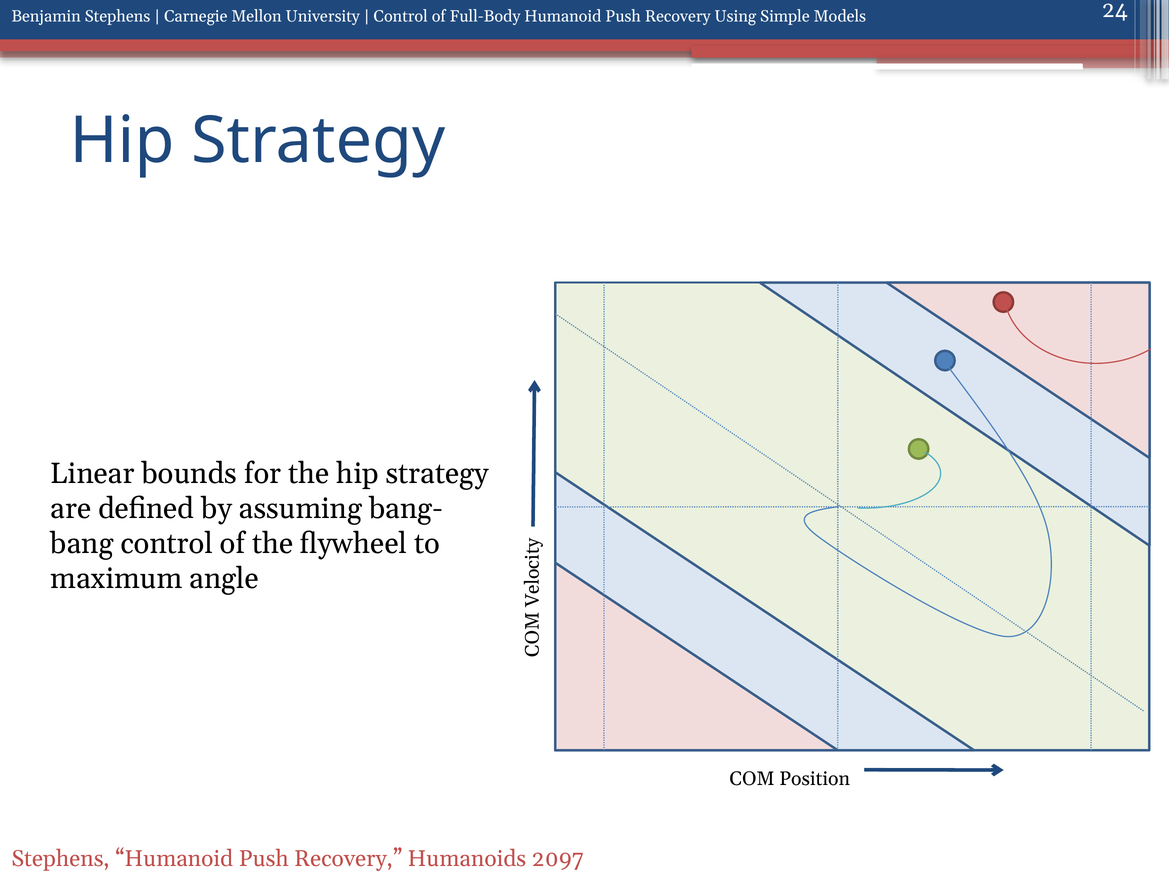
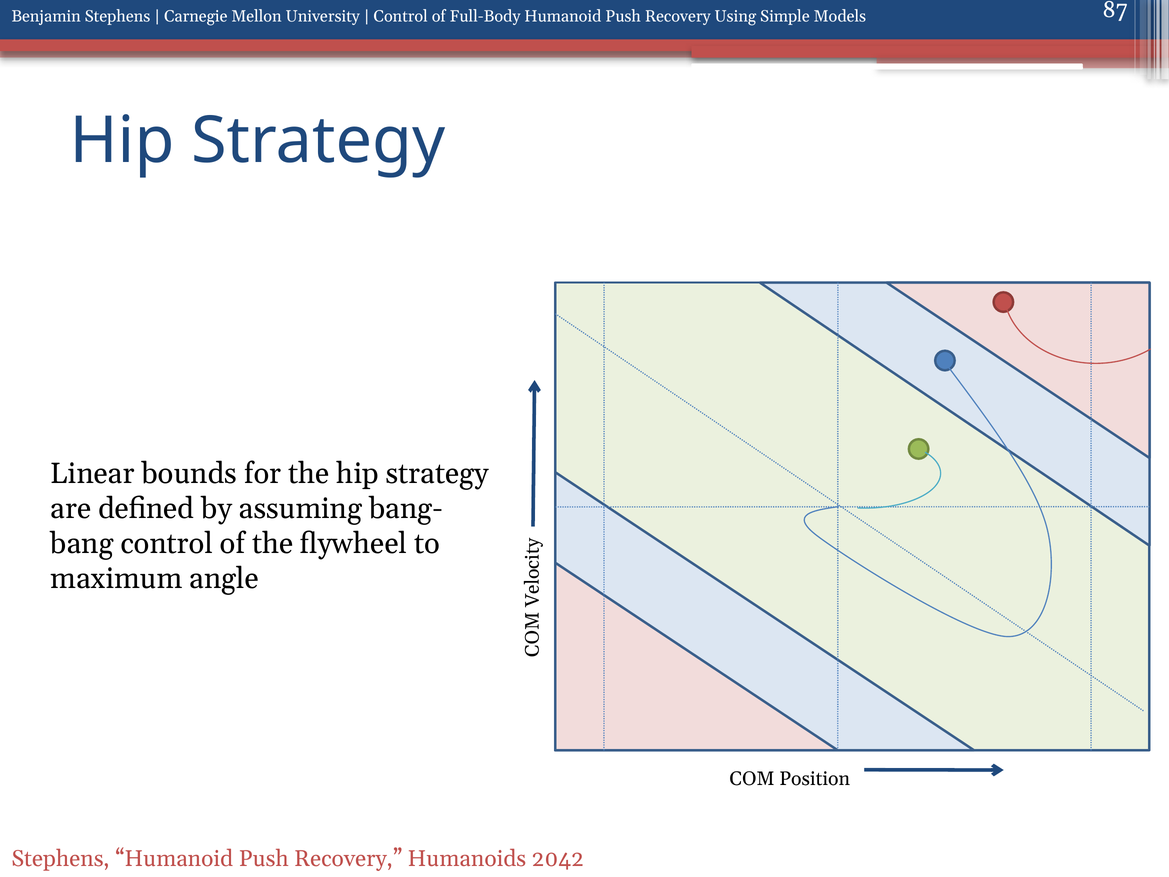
24: 24 -> 87 (1115, 10)
2097: 2097 -> 2042 (558, 858)
